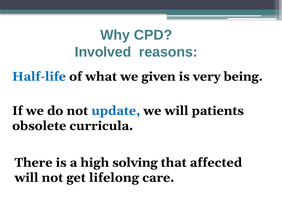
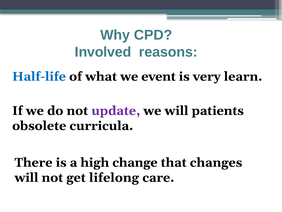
given: given -> event (159, 76)
being: being -> learn (243, 76)
update colour: blue -> purple (116, 111)
solving: solving -> change (135, 162)
affected: affected -> changes (216, 162)
